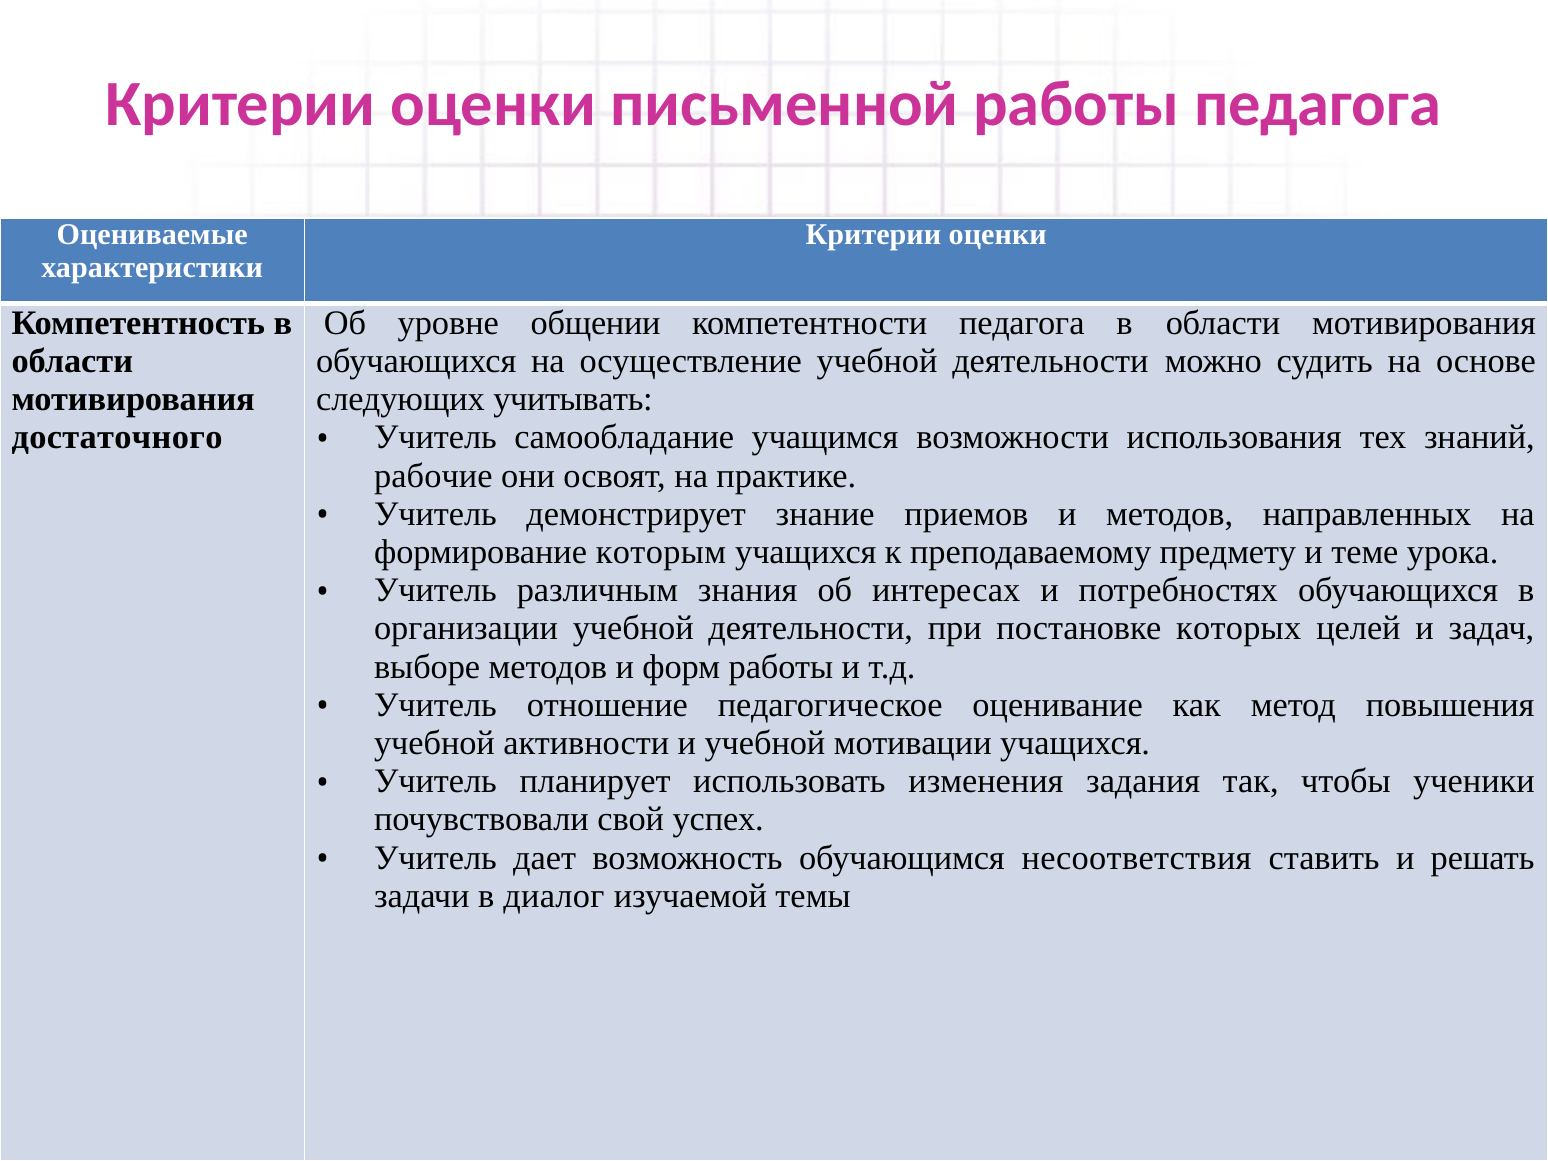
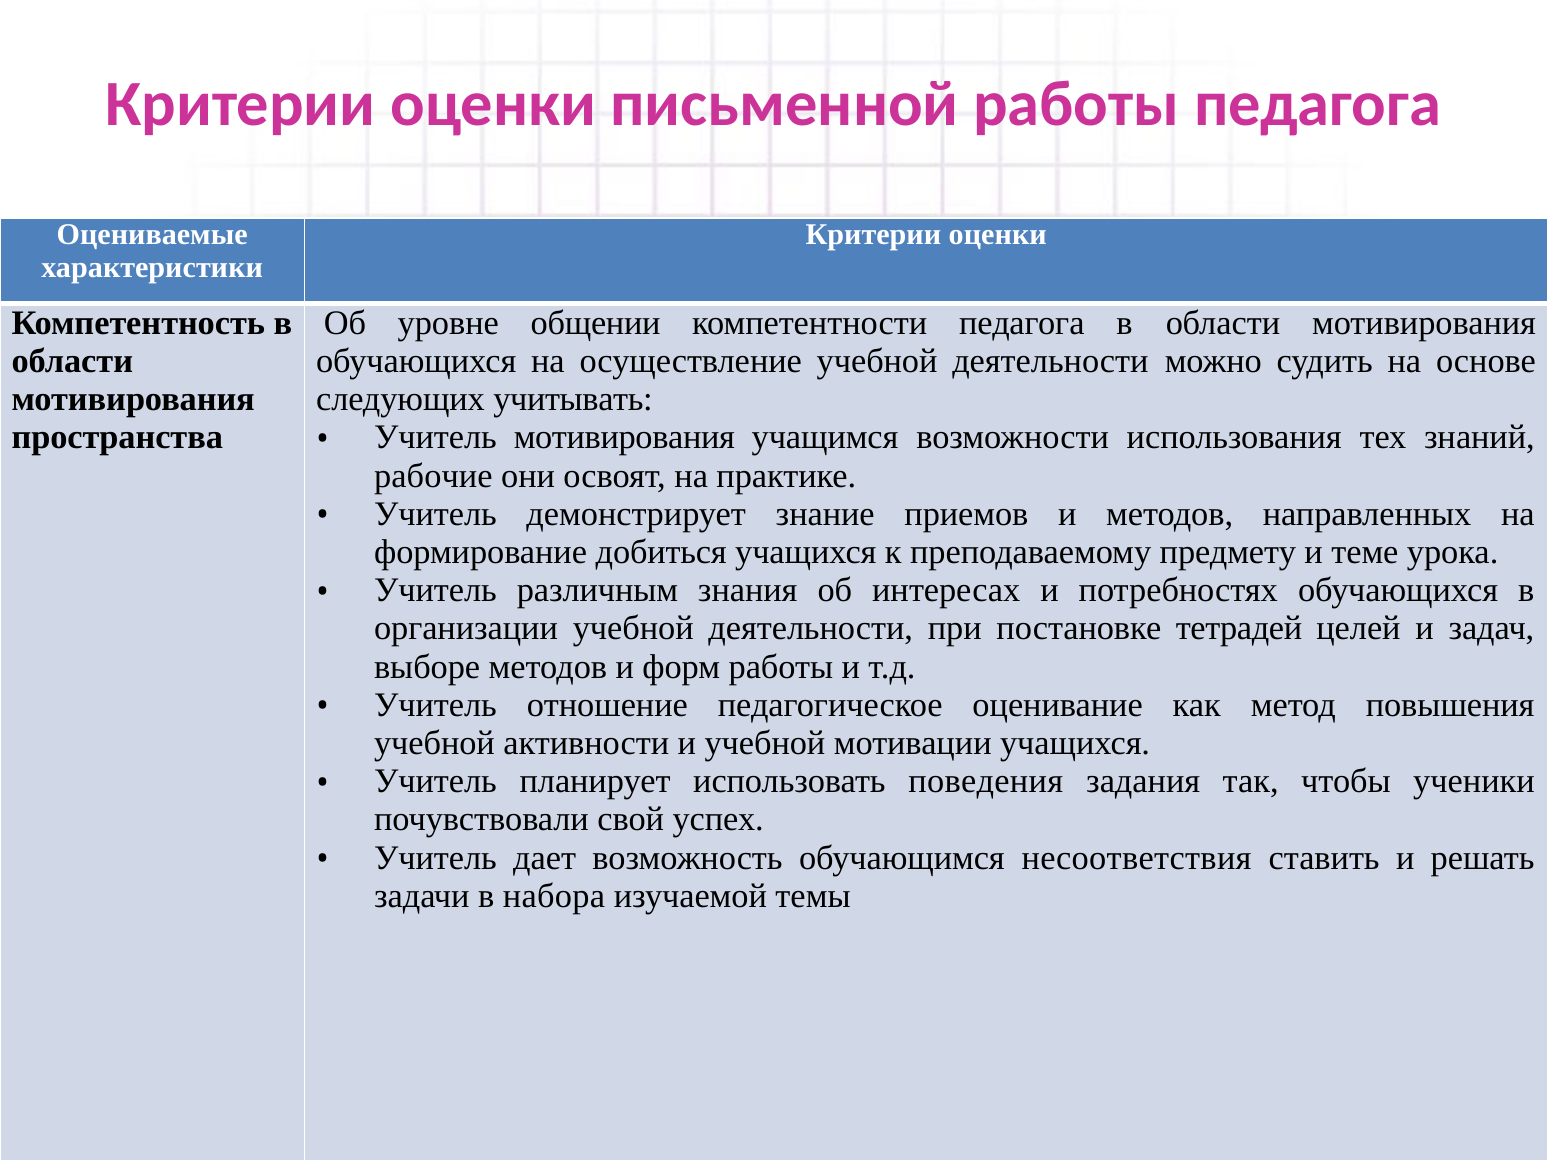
достаточного: достаточного -> пространства (117, 437)
Учитель самообладание: самообладание -> мотивирования (624, 437)
которым: которым -> добиться (661, 552)
которых: которых -> тетрадей (1239, 629)
изменения: изменения -> поведения (986, 781)
диалог: диалог -> набора (554, 896)
